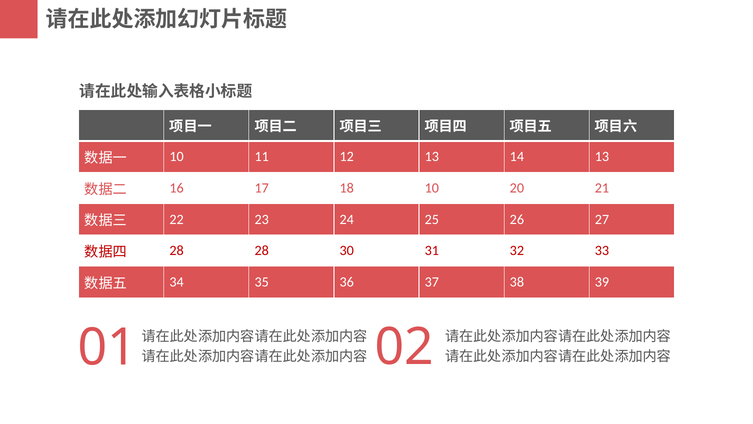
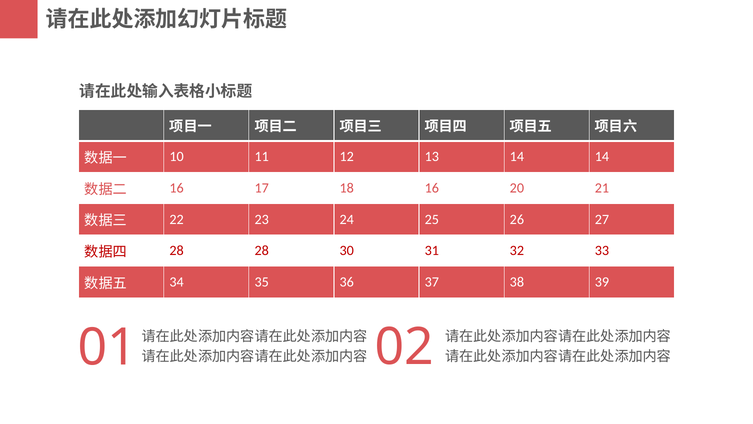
14 13: 13 -> 14 (602, 157)
18 10: 10 -> 16 (432, 188)
